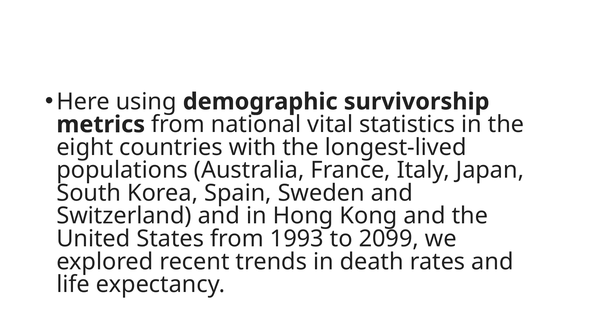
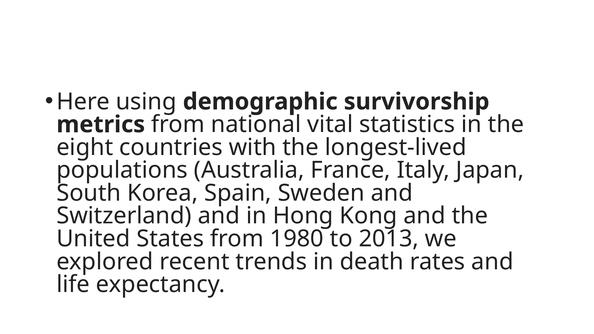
1993: 1993 -> 1980 (297, 239)
2099: 2099 -> 2013 (389, 239)
